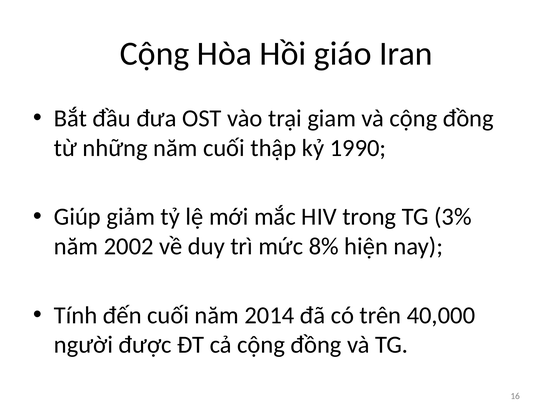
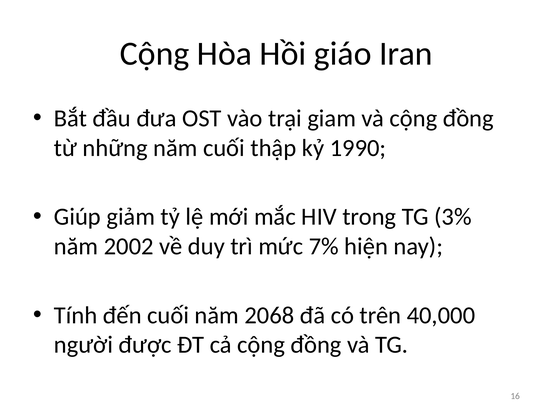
8%: 8% -> 7% (324, 246)
2014: 2014 -> 2068 (269, 315)
